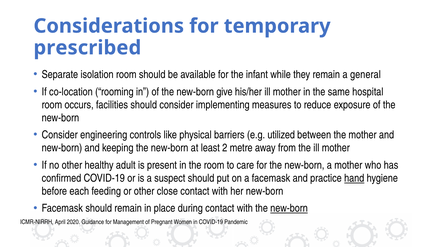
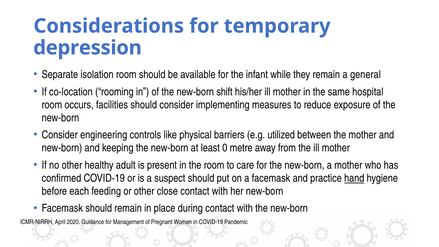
prescribed: prescribed -> depression (88, 48)
give: give -> shift (224, 92)
2: 2 -> 0 (225, 148)
new-born underline: present -> none (289, 208)
